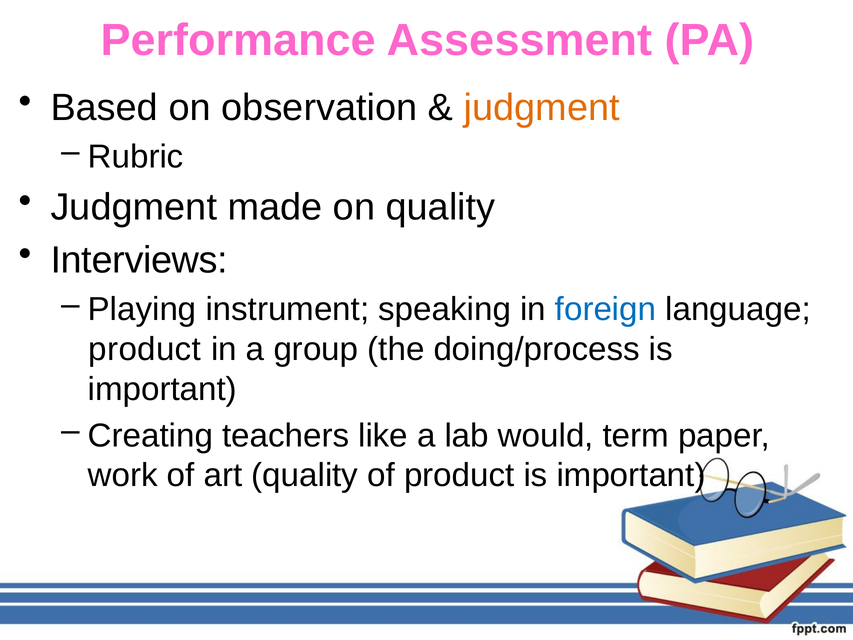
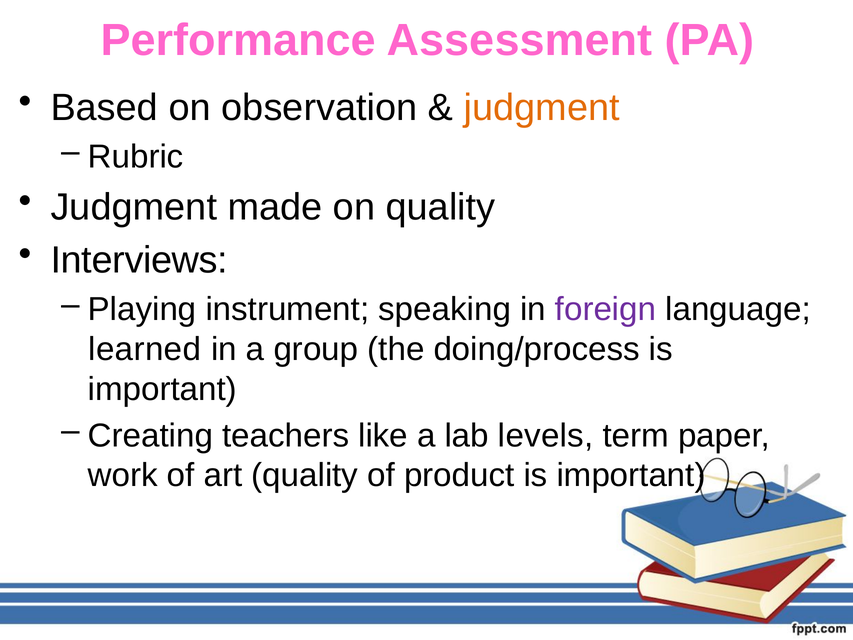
foreign colour: blue -> purple (606, 309)
product: product -> learned (145, 349)
would: would -> levels (546, 435)
